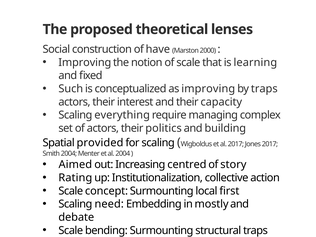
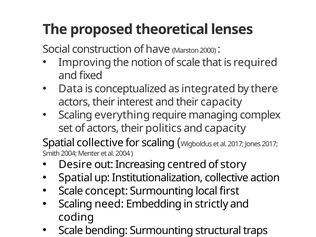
learning: learning -> required (255, 62)
Such: Such -> Data (71, 89)
as improving: improving -> integrated (208, 89)
by traps: traps -> there (264, 89)
and building: building -> capacity (225, 128)
Spatial provided: provided -> collective (100, 143)
Aimed: Aimed -> Desire (75, 165)
Rating: Rating -> Spatial (75, 178)
mostly: mostly -> strictly (212, 204)
debate: debate -> coding (76, 217)
